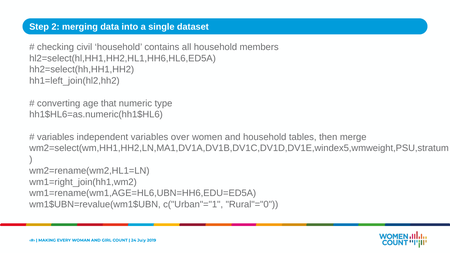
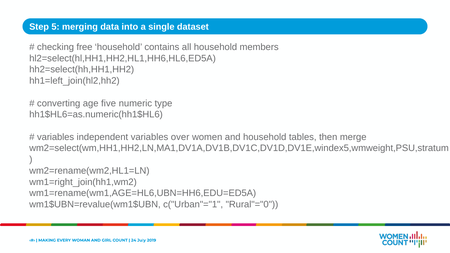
2: 2 -> 5 (55, 27)
civil: civil -> free (84, 47)
that: that -> five (109, 103)
